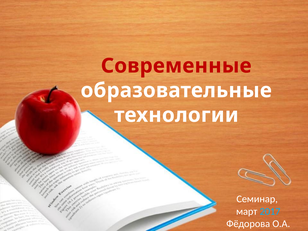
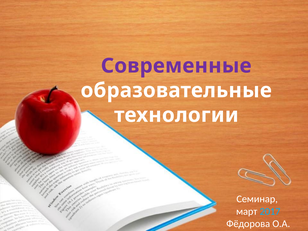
Современные colour: red -> purple (176, 66)
